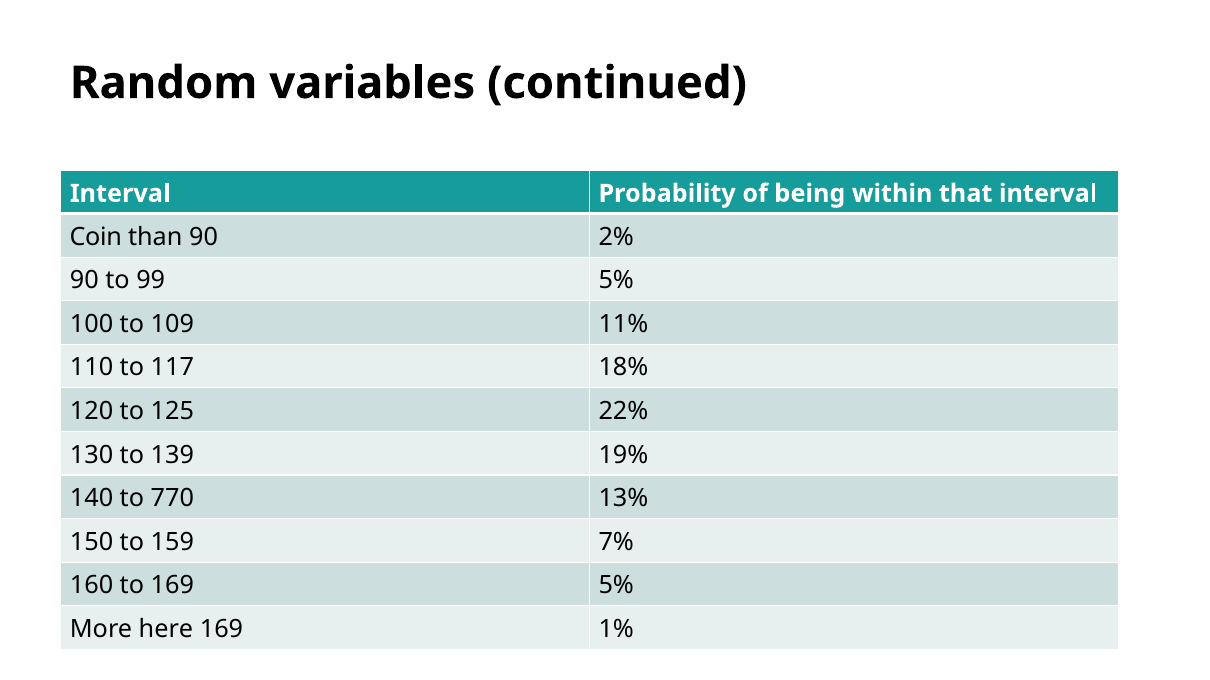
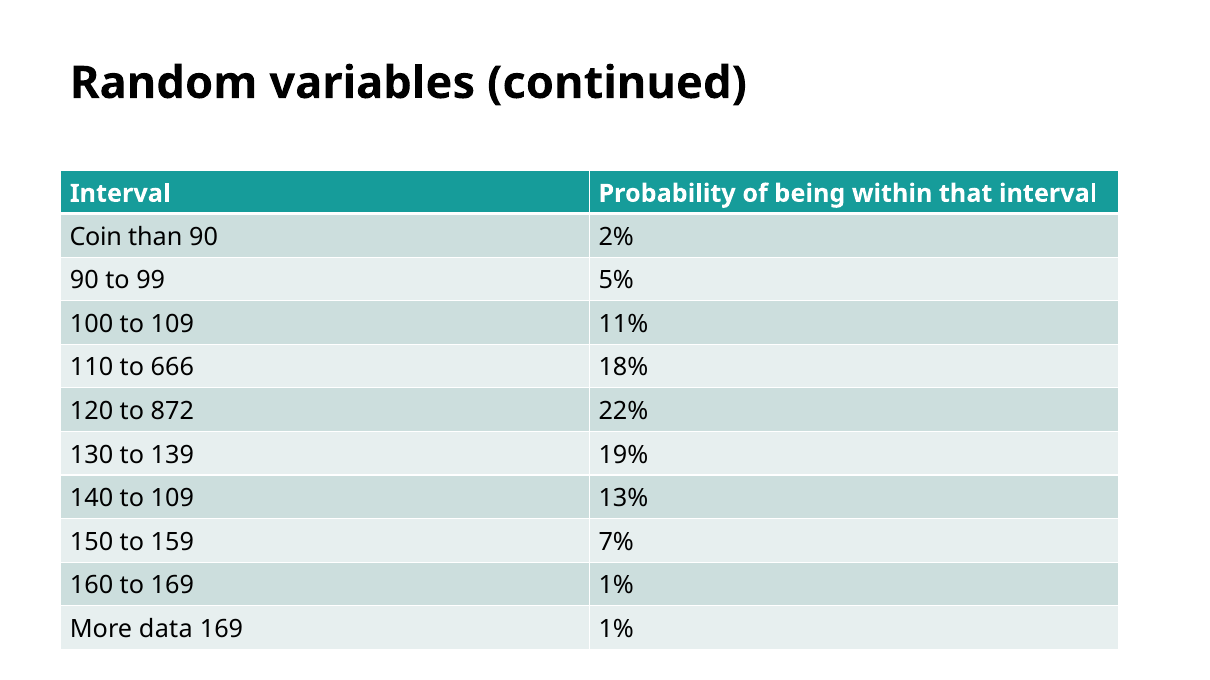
117: 117 -> 666 (172, 368)
125: 125 -> 872 (172, 412)
140 to 770: 770 -> 109 (172, 499)
to 169 5%: 5% -> 1% (616, 586)
here: here -> data (166, 629)
